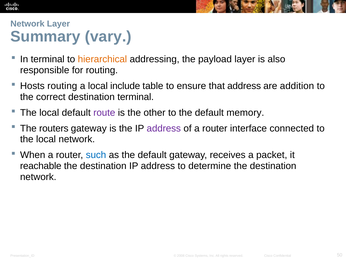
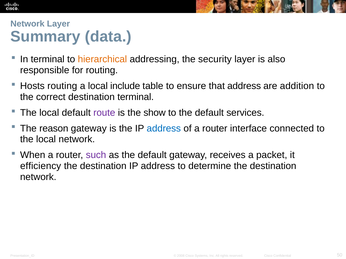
vary: vary -> data (108, 37)
payload: payload -> security (215, 59)
other: other -> show (155, 113)
memory: memory -> services (245, 113)
routers: routers -> reason (54, 129)
address colour: purple -> blue (164, 129)
such colour: blue -> purple (96, 155)
reachable: reachable -> efficiency (41, 166)
